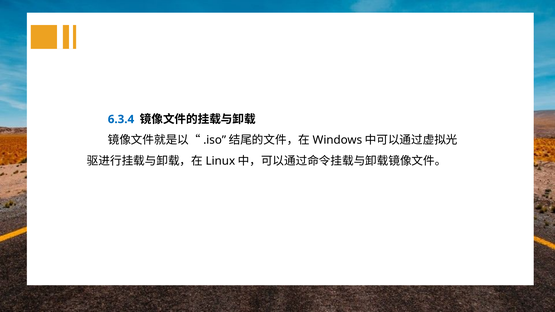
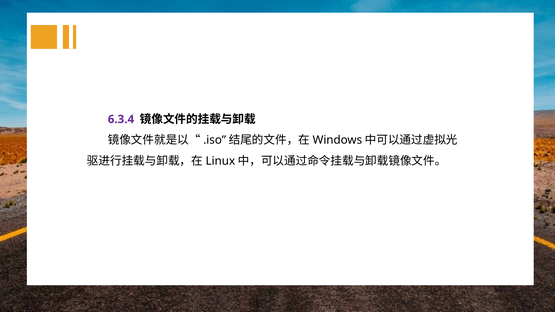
6.3.4 colour: blue -> purple (121, 119)
